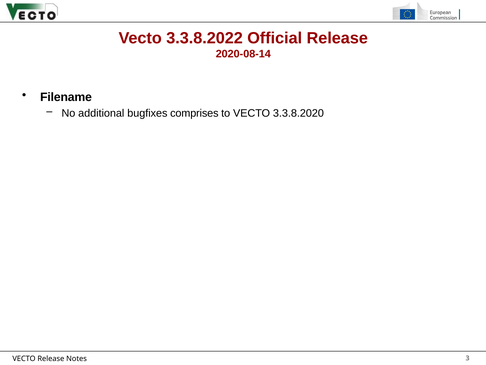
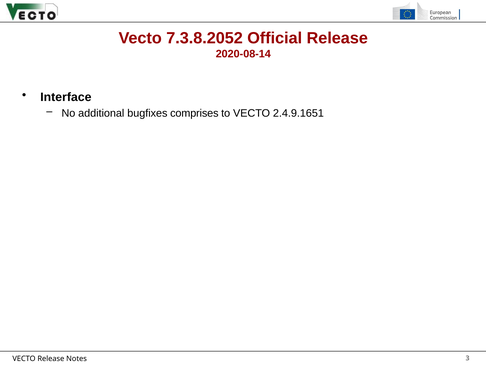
3.3.8.2022: 3.3.8.2022 -> 7.3.8.2052 (205, 38)
Filename: Filename -> Interface (66, 97)
3.3.8.2020: 3.3.8.2020 -> 2.4.9.1651 (298, 113)
